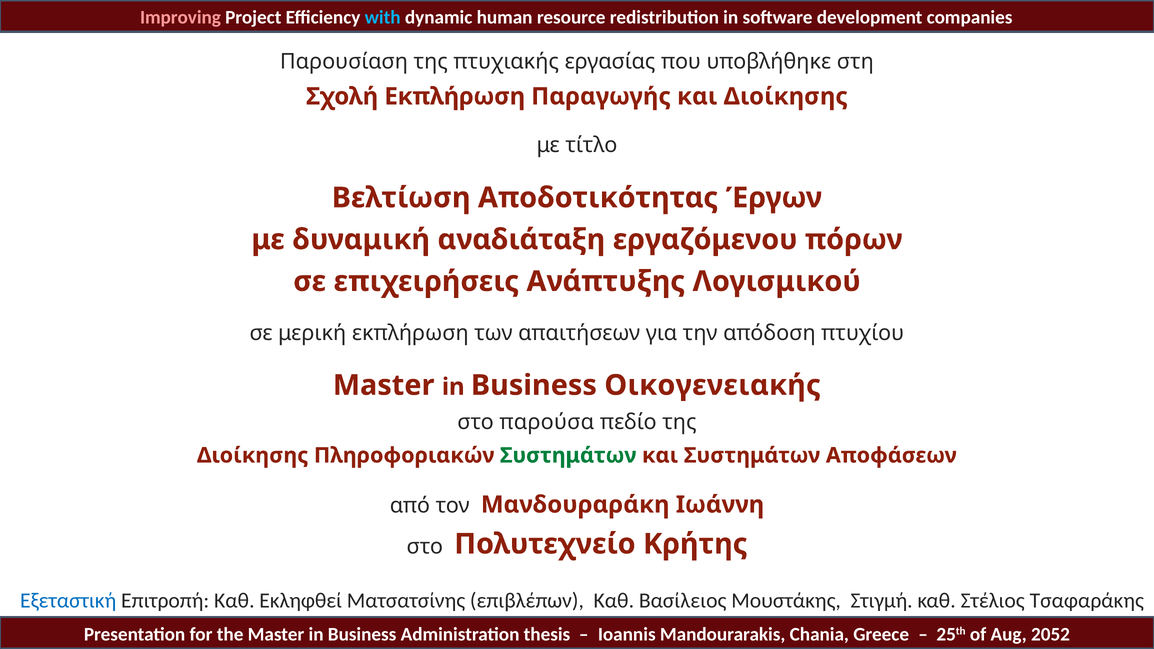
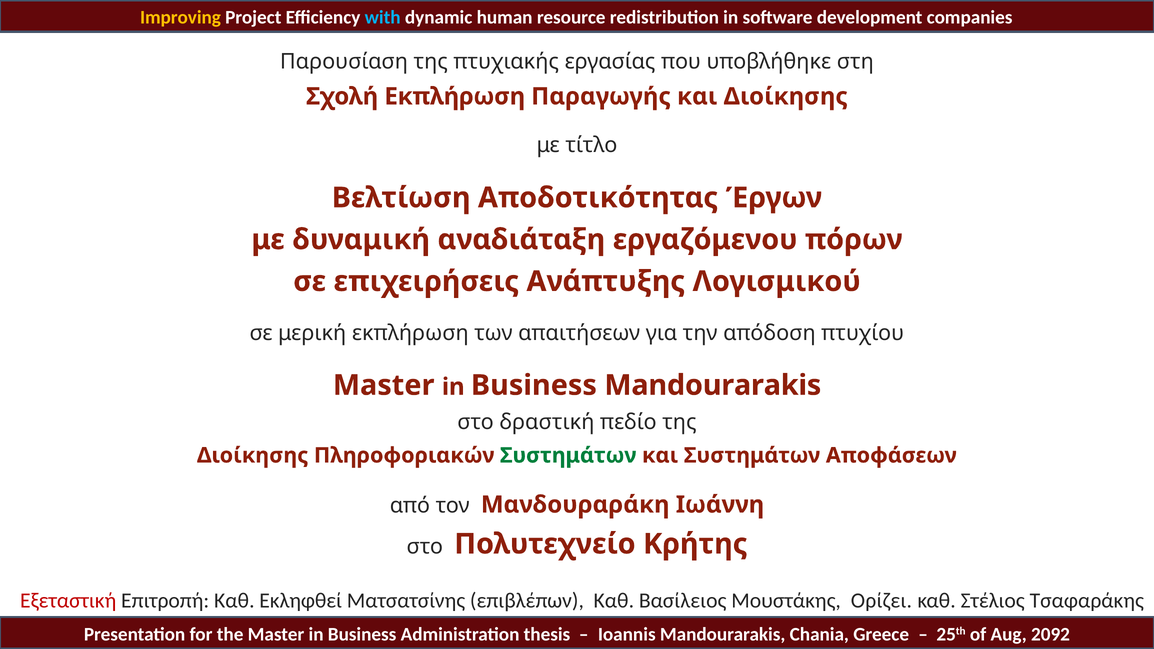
Improving colour: pink -> yellow (180, 17)
Business Οικογενειακής: Οικογενειακής -> Mandourarakis (713, 385)
παρούσα: παρούσα -> δραστική (547, 422)
Εξεταστική colour: blue -> red (68, 601)
Στιγμή: Στιγμή -> Ορίζει (881, 601)
2052: 2052 -> 2092 (1051, 634)
